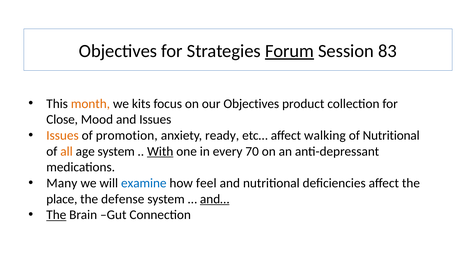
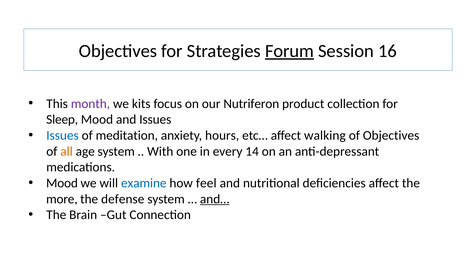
83: 83 -> 16 (388, 51)
month colour: orange -> purple (90, 104)
our Objectives: Objectives -> Nutriferon (251, 104)
Close: Close -> Sleep (62, 119)
Issues colour: orange -> blue (63, 135)
promotion: promotion -> meditation (127, 135)
ready: ready -> hours (222, 135)
of Nutritional: Nutritional -> Objectives (391, 135)
With underline: present -> none (160, 151)
70: 70 -> 14 (252, 151)
Many: Many -> Mood (62, 183)
place: place -> more (62, 199)
The underline: present -> none (56, 215)
